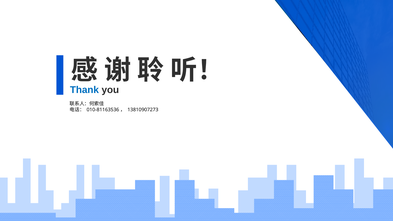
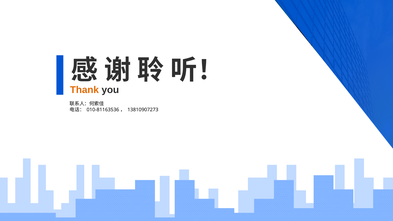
Thank colour: blue -> orange (84, 90)
